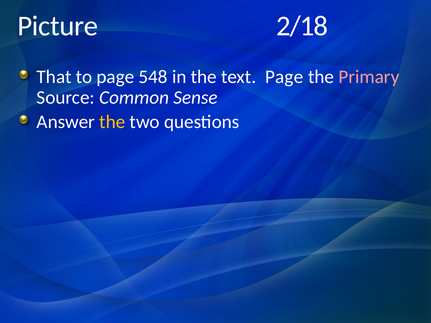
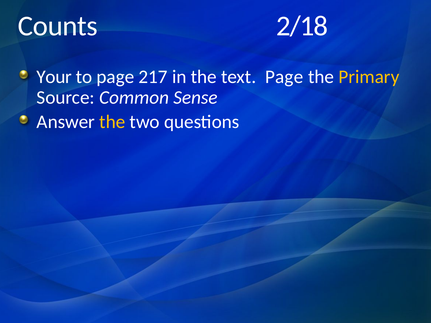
Picture: Picture -> Counts (58, 26)
That: That -> Your (54, 77)
548: 548 -> 217 (153, 77)
Primary colour: pink -> yellow (369, 77)
